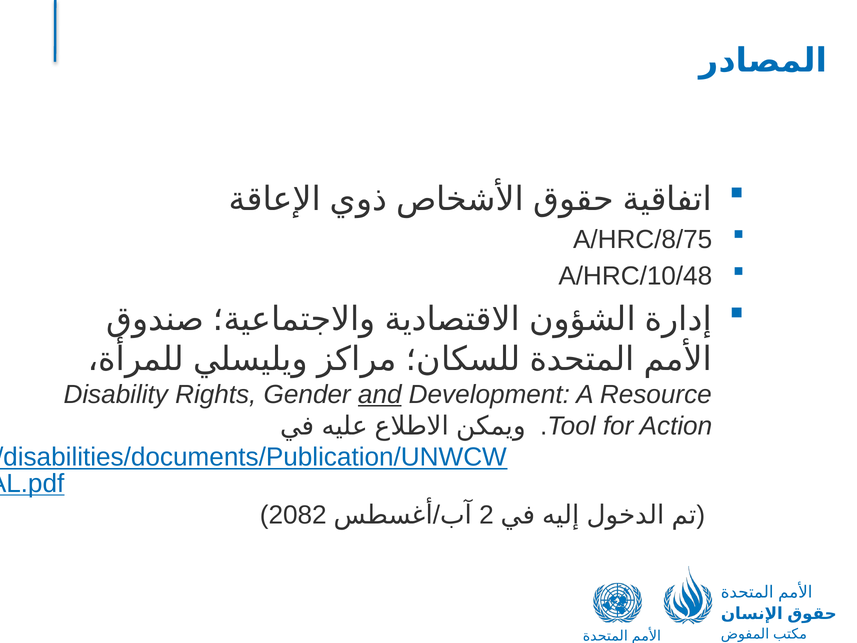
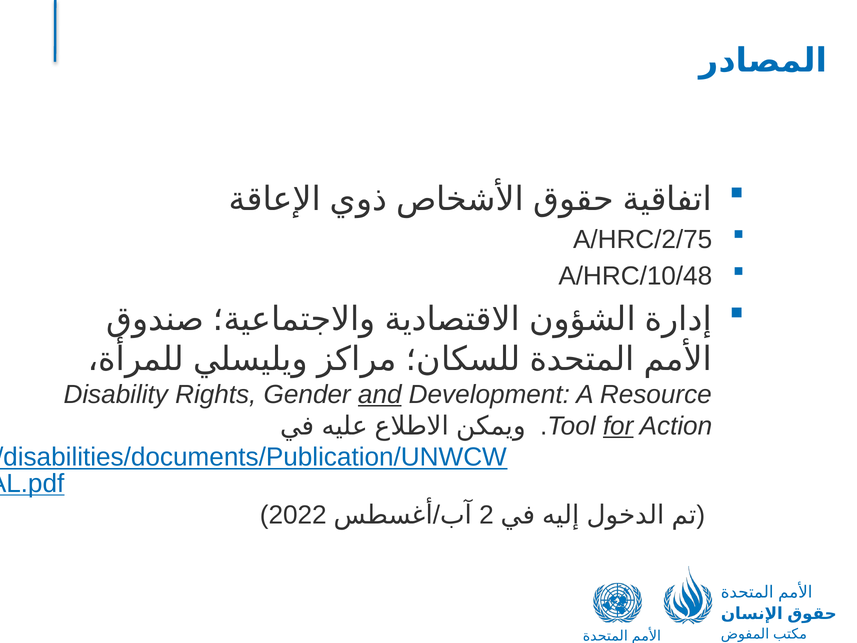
A/HRC/8/75: A/HRC/8/75 -> A/HRC/2/75 (643, 240)
for underline: none -> present (618, 426)
2082: 2082 -> 2022 (298, 515)
